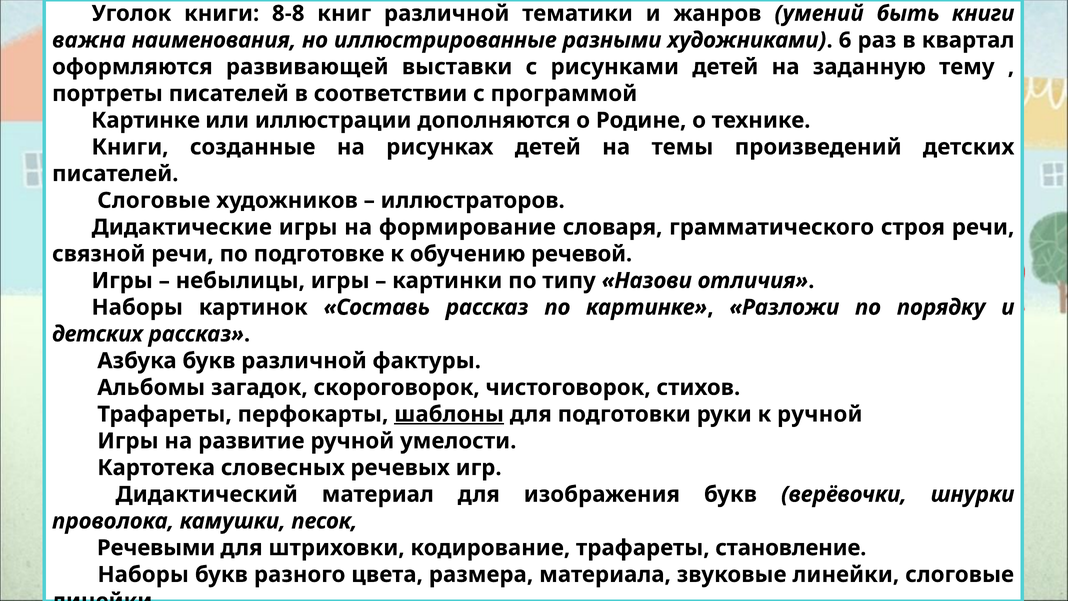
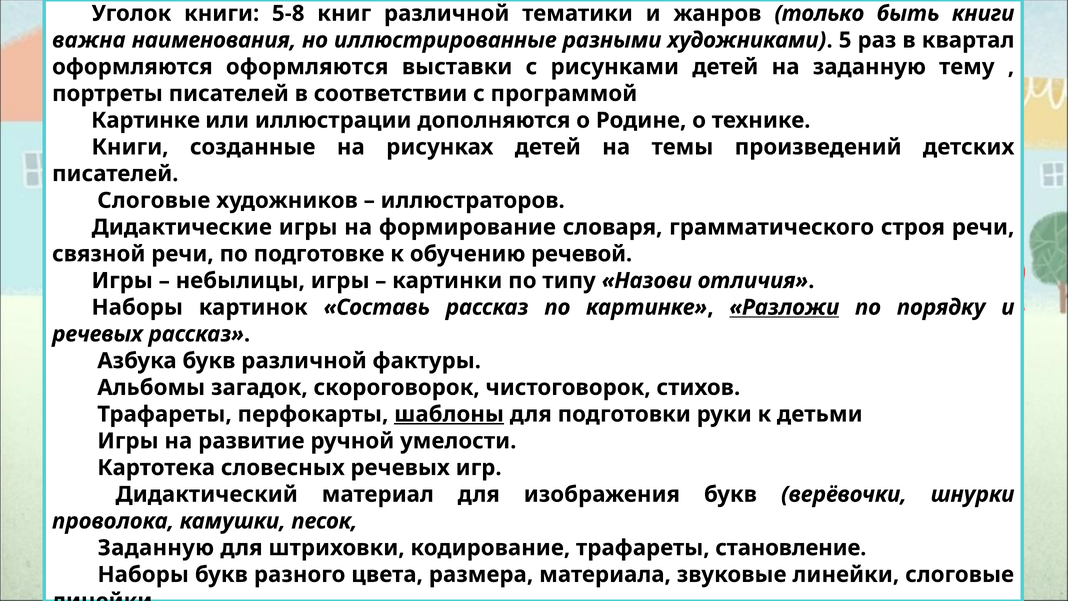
8-8: 8-8 -> 5-8 (288, 13)
умений: умений -> только (819, 13)
6: 6 -> 5 (845, 40)
оформляются развивающей: развивающей -> оформляются (307, 67)
Разложи underline: none -> present (784, 307)
детских: детских -> речевых (97, 334)
к ручной: ручной -> детьми (820, 414)
Речевыми: Речевыми -> Заданную (156, 548)
